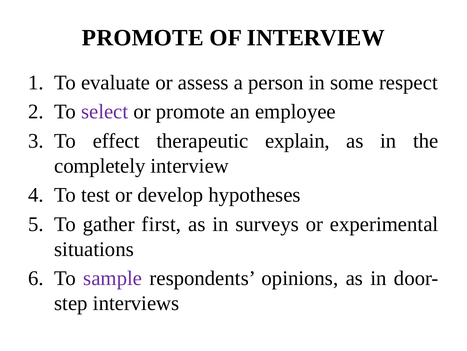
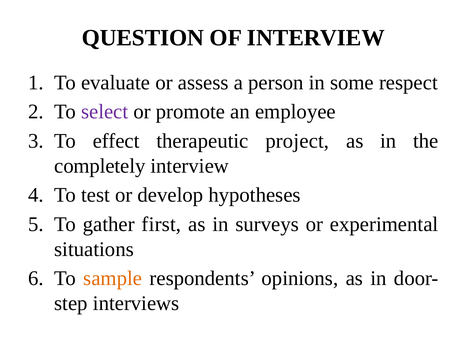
PROMOTE: PROMOTE -> QUESTION (143, 38)
explain: explain -> project (297, 141)
sample colour: purple -> orange (113, 278)
